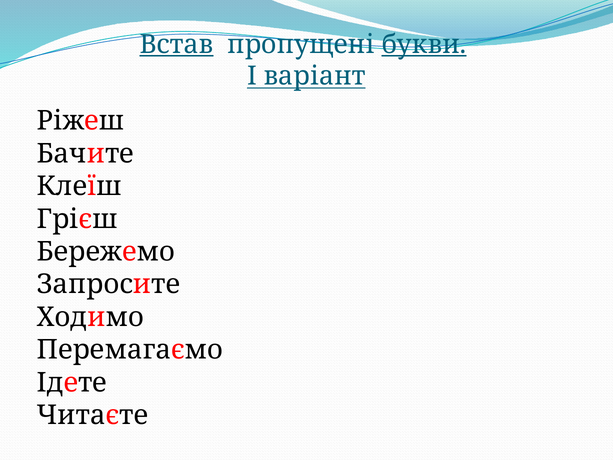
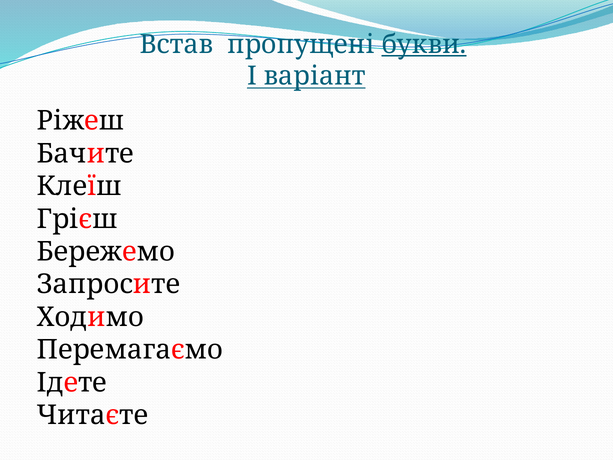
Встав underline: present -> none (177, 44)
